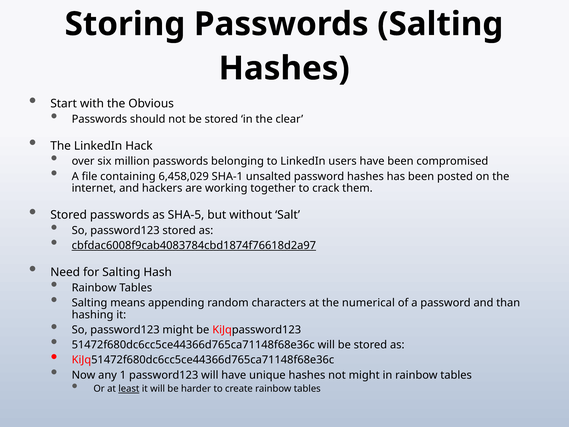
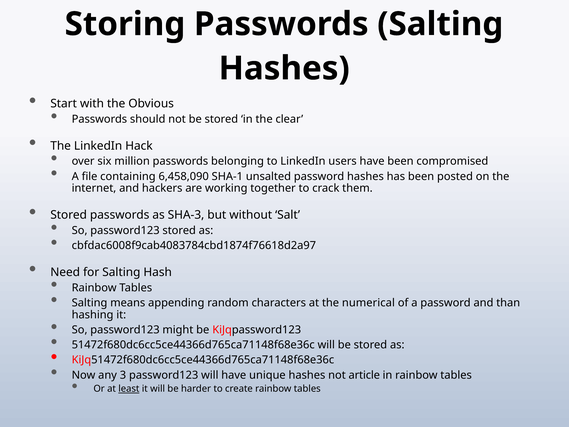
6,458,029: 6,458,029 -> 6,458,090 (184, 176)
SHA-5: SHA-5 -> SHA-3 (186, 215)
cbfdac6008f9cab4083784cbd1874f76618d2a97 underline: present -> none (194, 245)
1: 1 -> 3 (123, 375)
not might: might -> article (364, 375)
